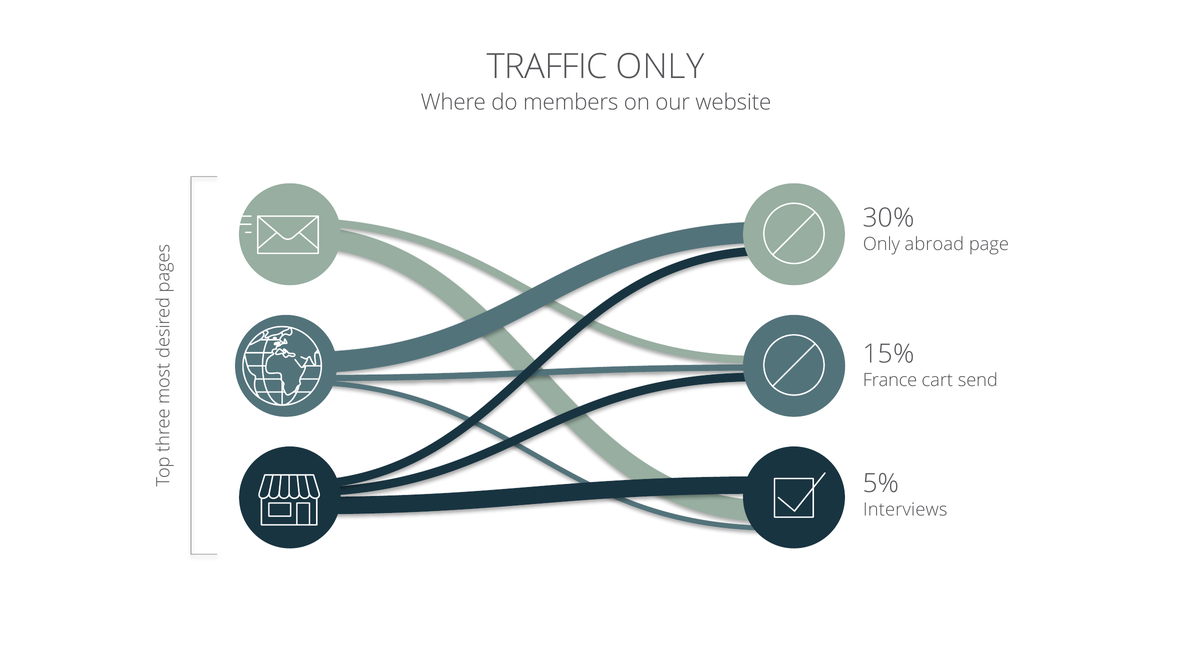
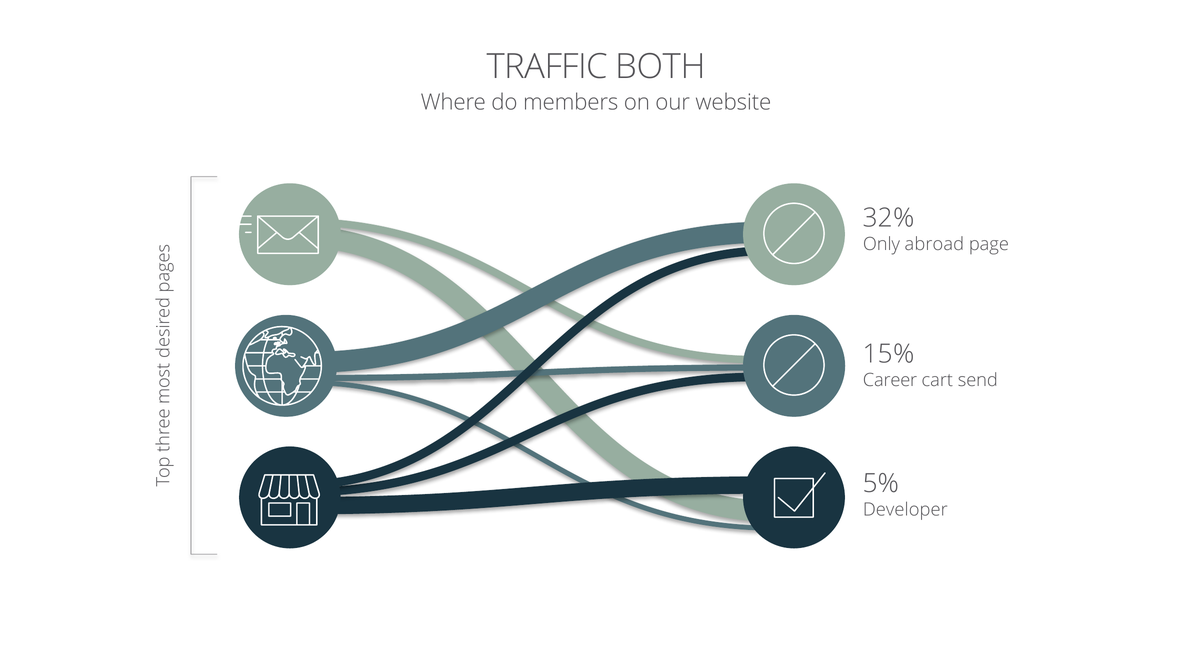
TRAFFIC ONLY: ONLY -> BOTH (660, 67)
30%: 30% -> 32% (889, 218)
France: France -> Career (890, 380)
Interviews: Interviews -> Developer (905, 510)
